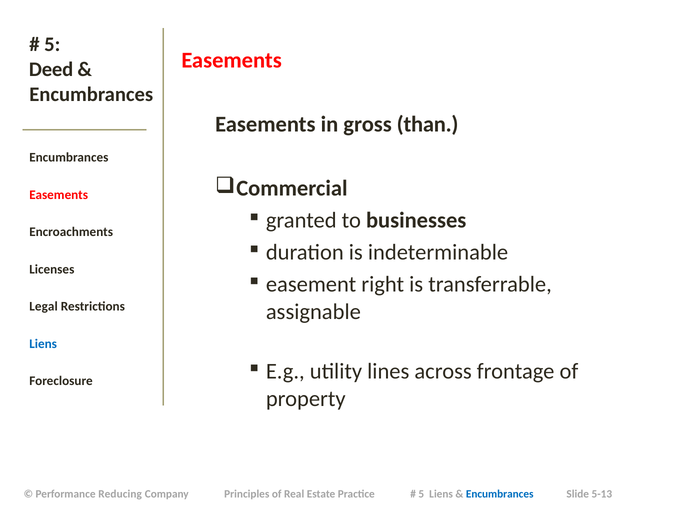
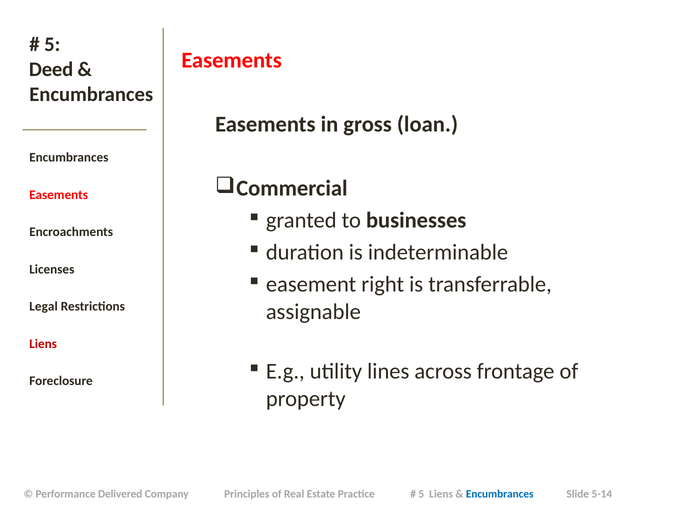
than: than -> loan (427, 124)
Liens colour: blue -> red (43, 344)
Reducing: Reducing -> Delivered (120, 494)
5-13: 5-13 -> 5-14 (602, 494)
